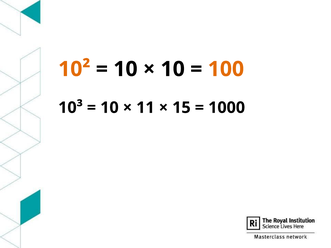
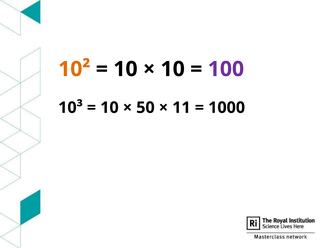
100 colour: orange -> purple (226, 69)
11: 11 -> 50 (145, 108)
15: 15 -> 11 (181, 108)
